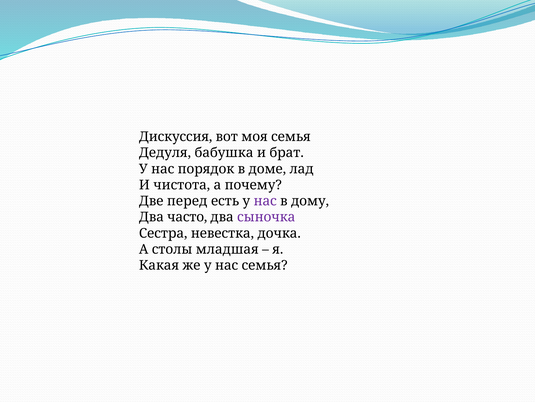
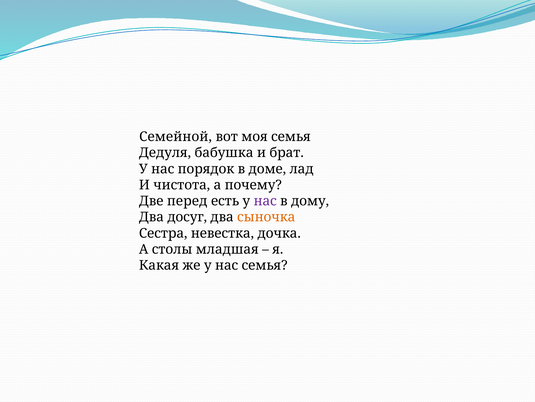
Дискуссия: Дискуссия -> Семейной (176, 137)
часто: часто -> досуг (187, 217)
сыночка colour: purple -> orange (266, 217)
